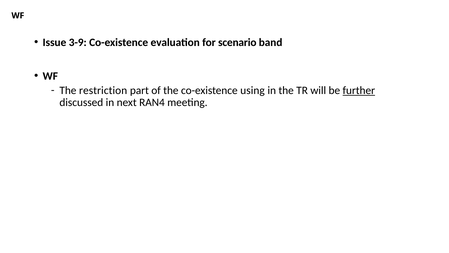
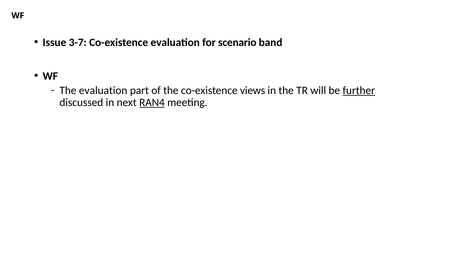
3-9: 3-9 -> 3-7 (78, 42)
The restriction: restriction -> evaluation (103, 90)
using: using -> views (253, 90)
RAN4 underline: none -> present (152, 102)
